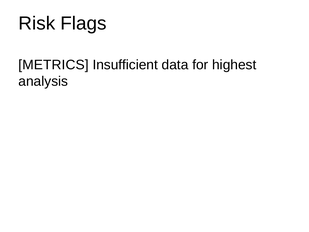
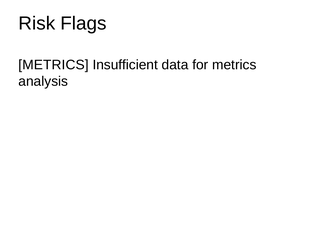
for highest: highest -> metrics (234, 65)
